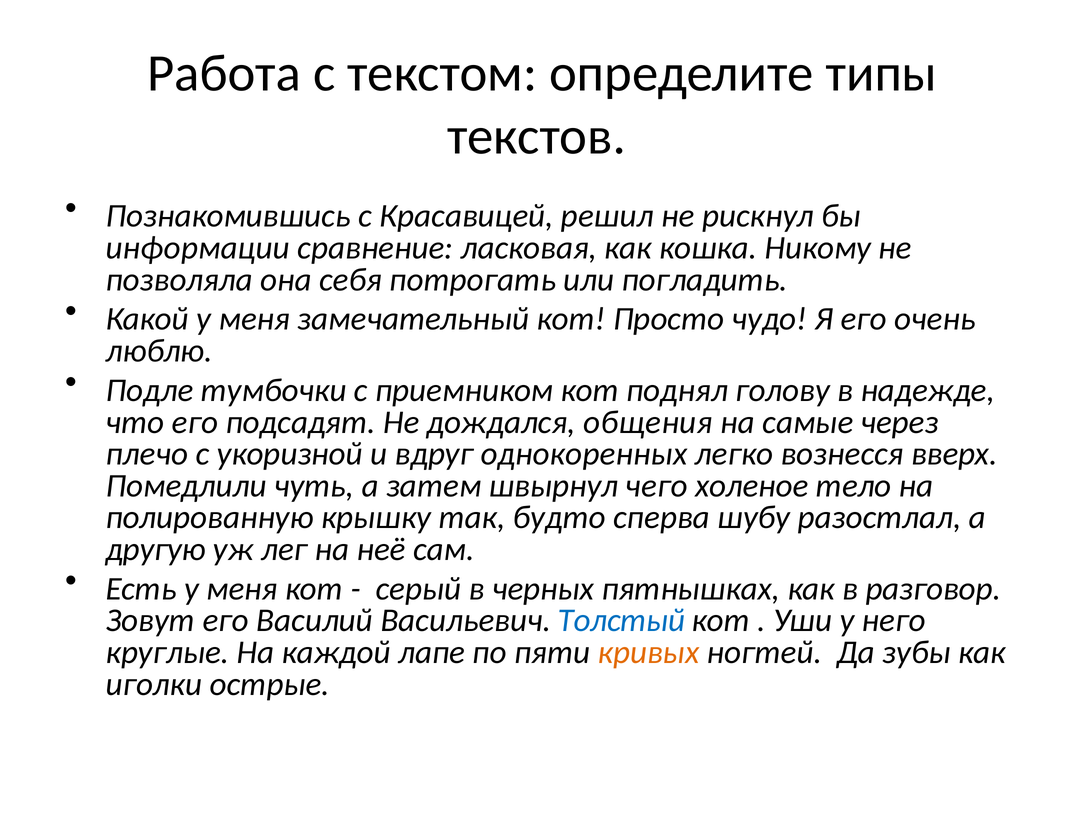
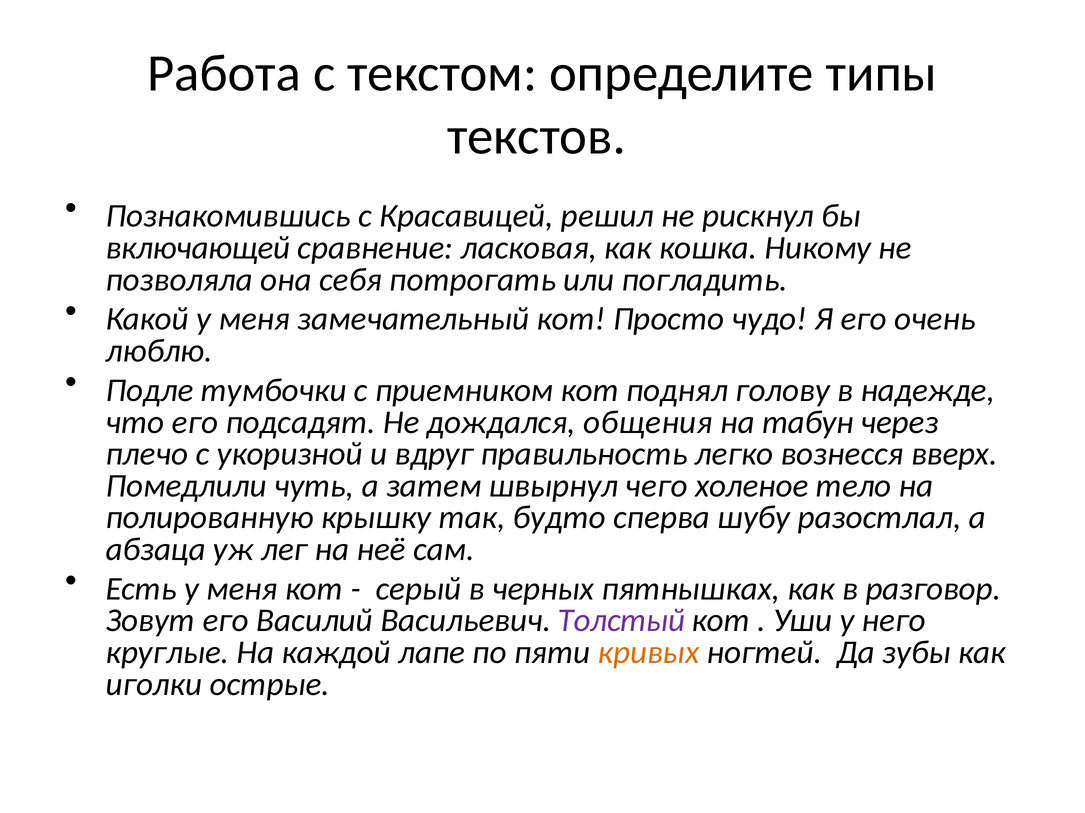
информации: информации -> включающей (198, 248)
самые: самые -> табун (808, 423)
однокоренных: однокоренных -> правильность (584, 454)
другую: другую -> абзаца (156, 550)
Толстый colour: blue -> purple (622, 621)
